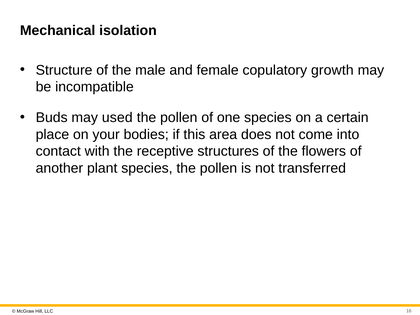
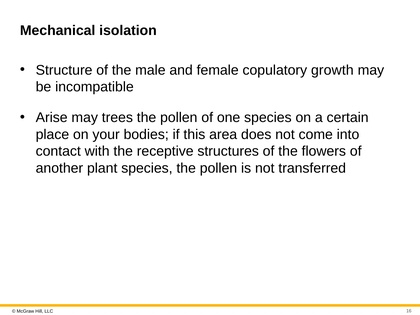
Buds: Buds -> Arise (52, 118)
used: used -> trees (117, 118)
